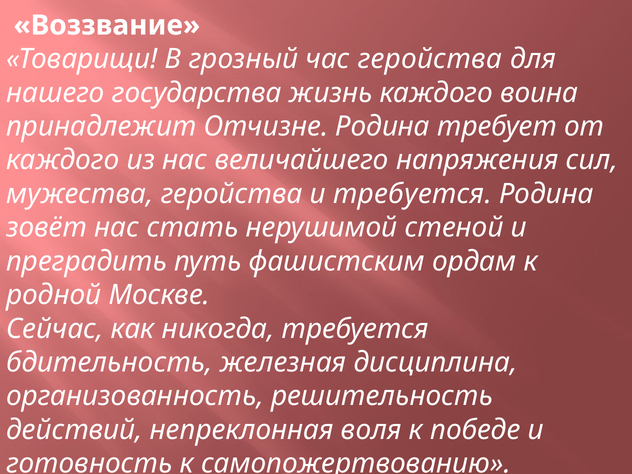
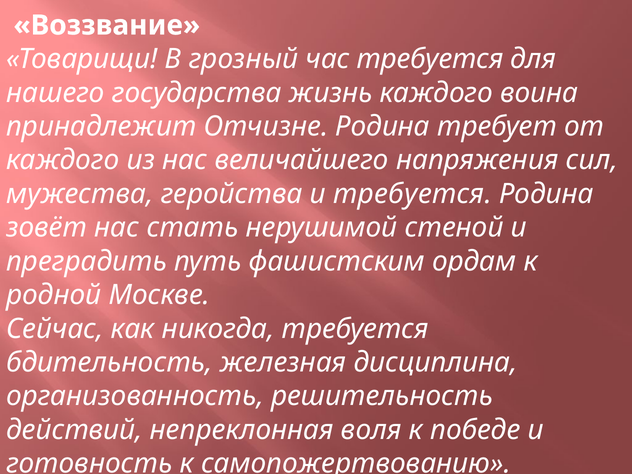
час геройства: геройства -> требуется (430, 59)
